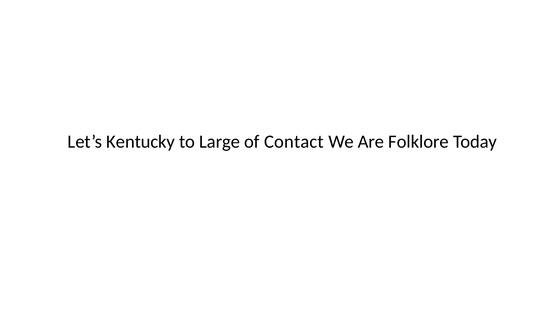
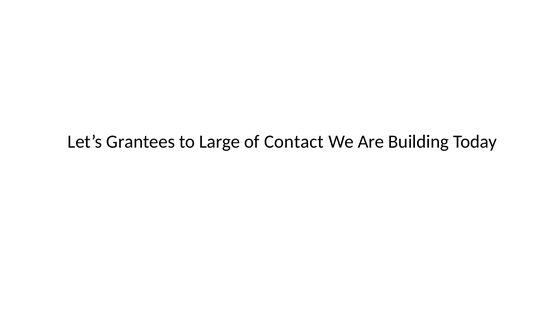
Kentucky: Kentucky -> Grantees (141, 141)
Folklore: Folklore -> Building (419, 141)
